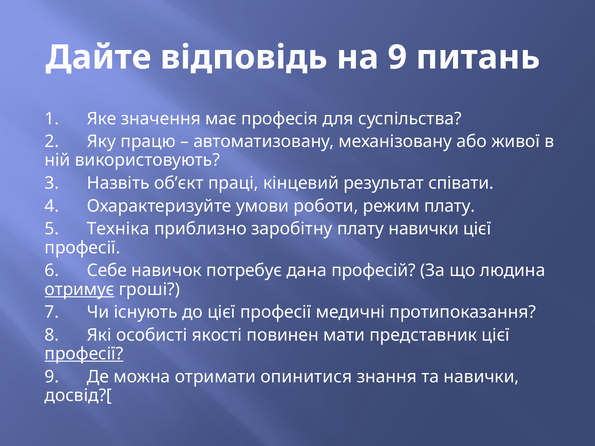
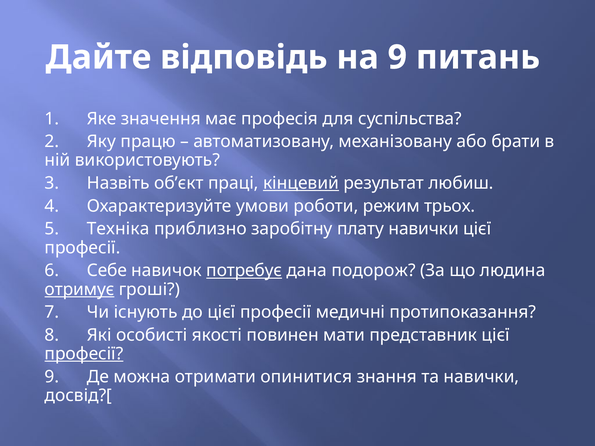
живої: живої -> брати (516, 142)
кінцевий underline: none -> present (301, 183)
співати: співати -> любиш (461, 183)
режим плату: плату -> трьох (450, 206)
потребує underline: none -> present (244, 271)
професій: професій -> подорож (373, 271)
